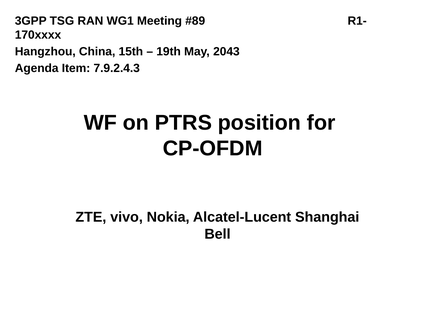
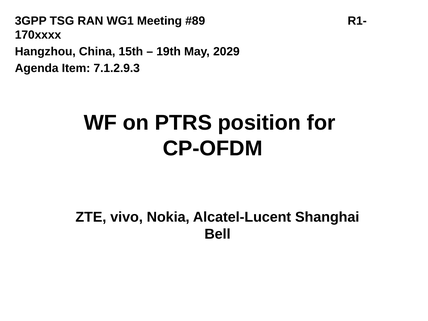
2043: 2043 -> 2029 (226, 52)
7.9.2.4.3: 7.9.2.4.3 -> 7.1.2.9.3 (117, 68)
